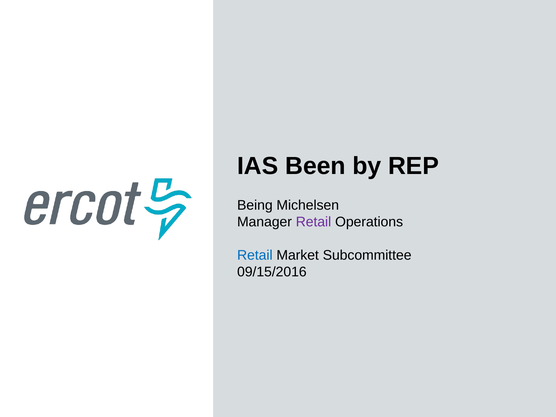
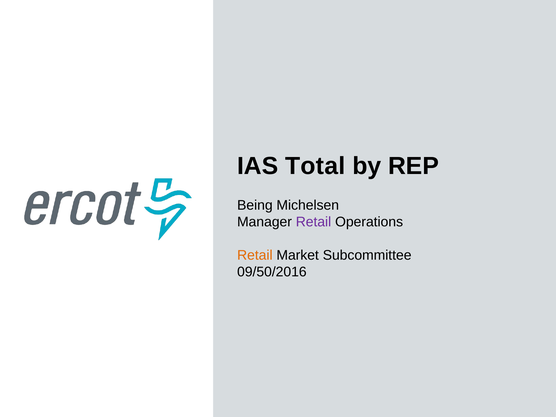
Been: Been -> Total (315, 166)
Retail colour: blue -> orange (255, 255)
09/15/2016: 09/15/2016 -> 09/50/2016 (272, 272)
